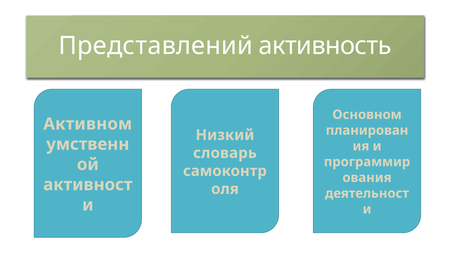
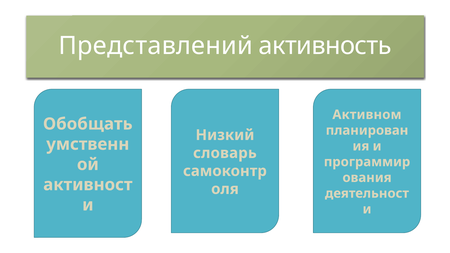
Основном: Основном -> Активном (367, 115)
Активном: Активном -> Обобщать (88, 124)
